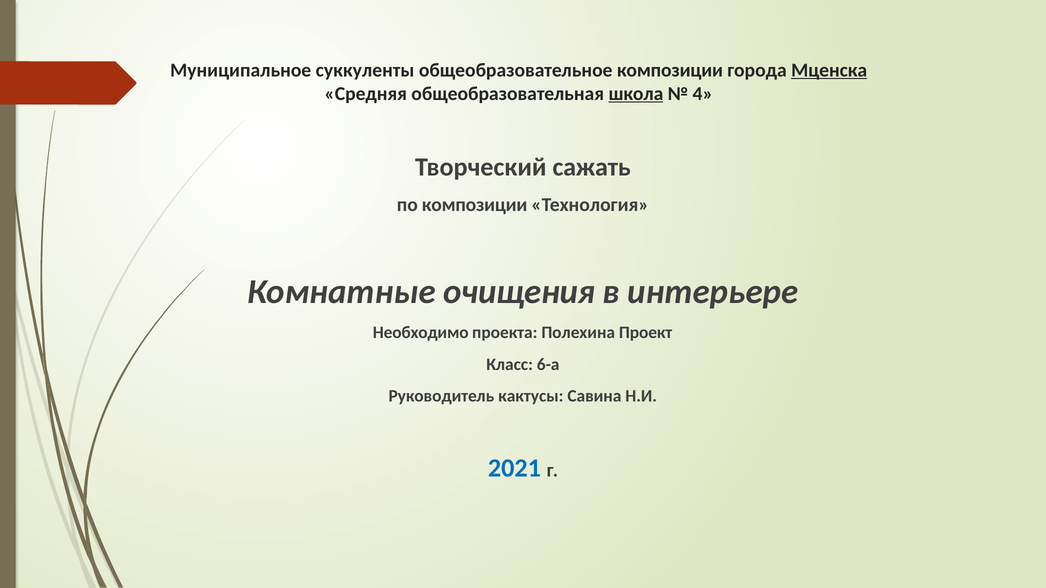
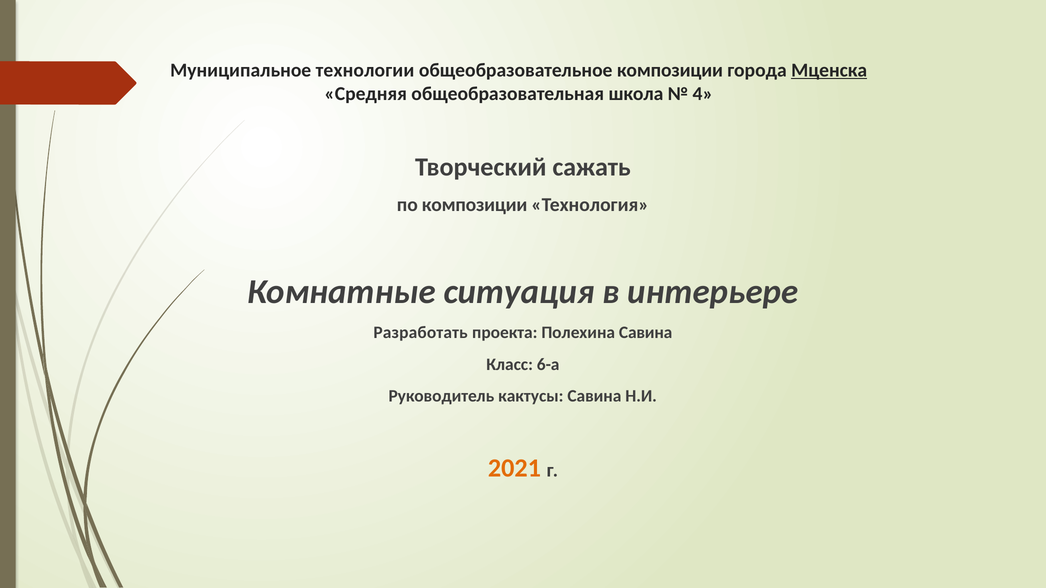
суккуленты: суккуленты -> технологии (365, 70)
школа underline: present -> none (636, 94)
очищения: очищения -> ситуация (519, 292)
Необходимо: Необходимо -> Разработать (421, 333)
Полехина Проект: Проект -> Савина (646, 333)
2021 colour: blue -> orange (514, 469)
